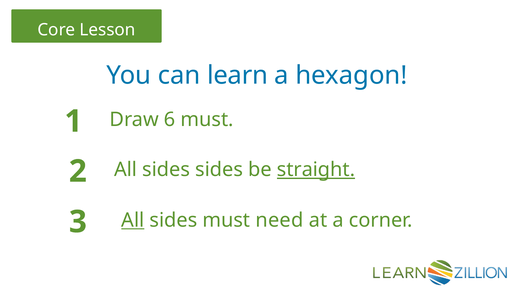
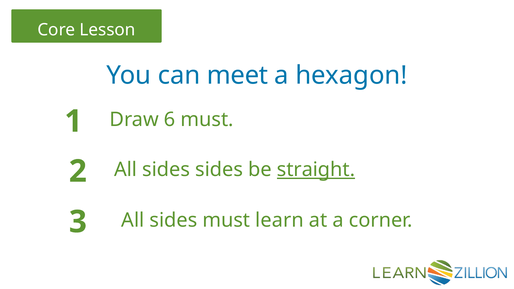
learn: learn -> meet (238, 75)
All underline: present -> none (133, 220)
need: need -> learn (280, 220)
